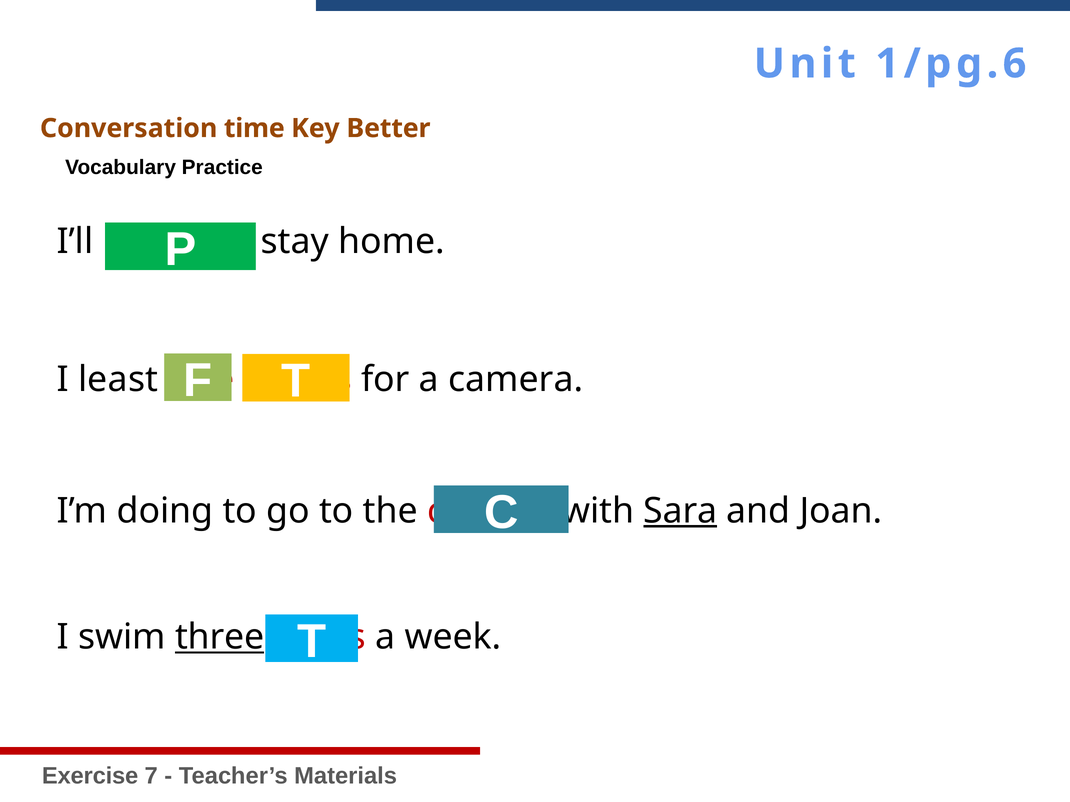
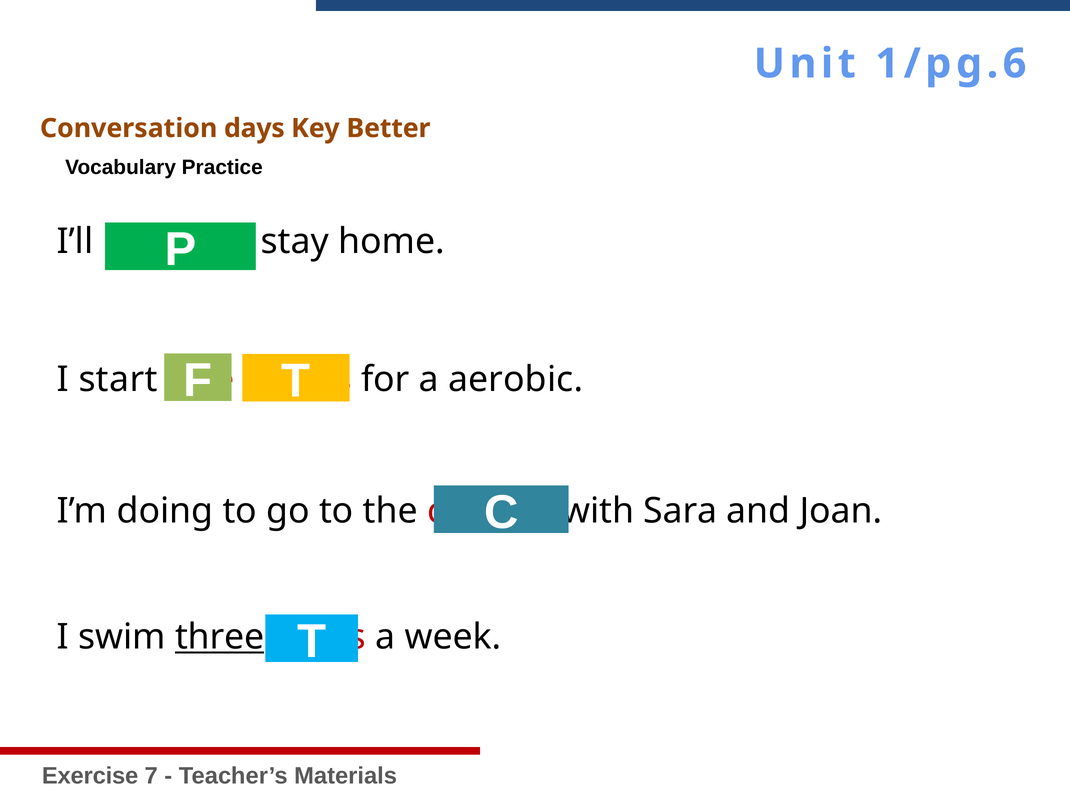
time: time -> days (254, 128)
least: least -> start (118, 380)
camera: camera -> aerobic (516, 380)
Sara underline: present -> none (680, 511)
